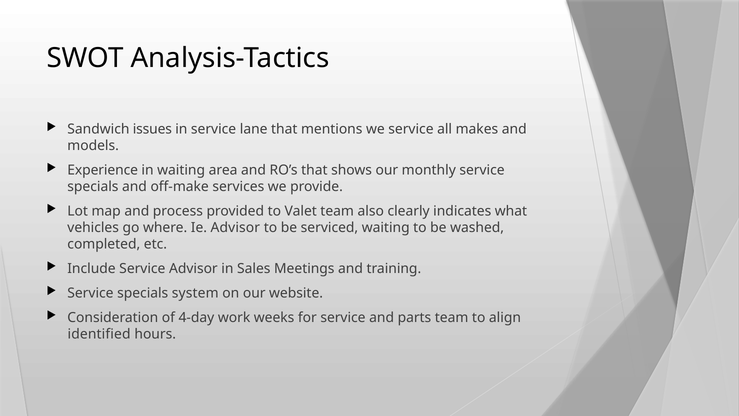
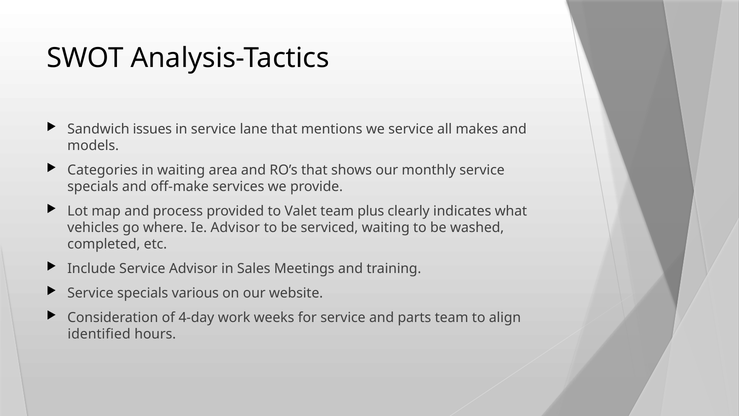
Experience: Experience -> Categories (103, 170)
also: also -> plus (371, 211)
system: system -> various (195, 293)
